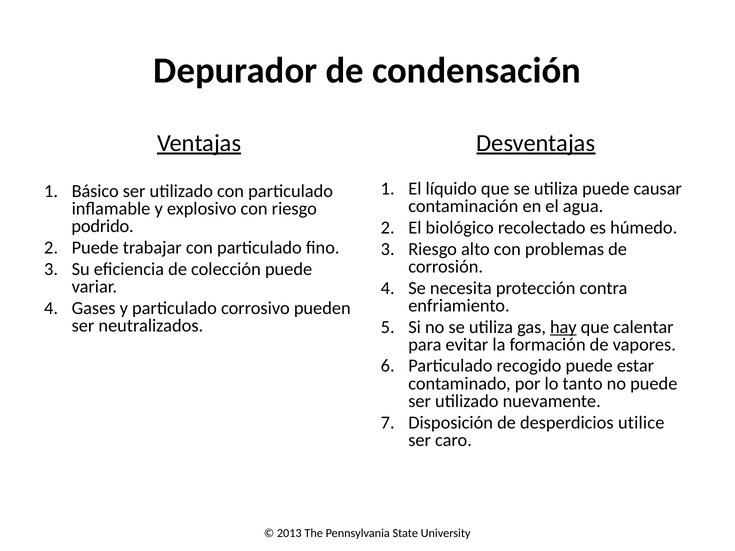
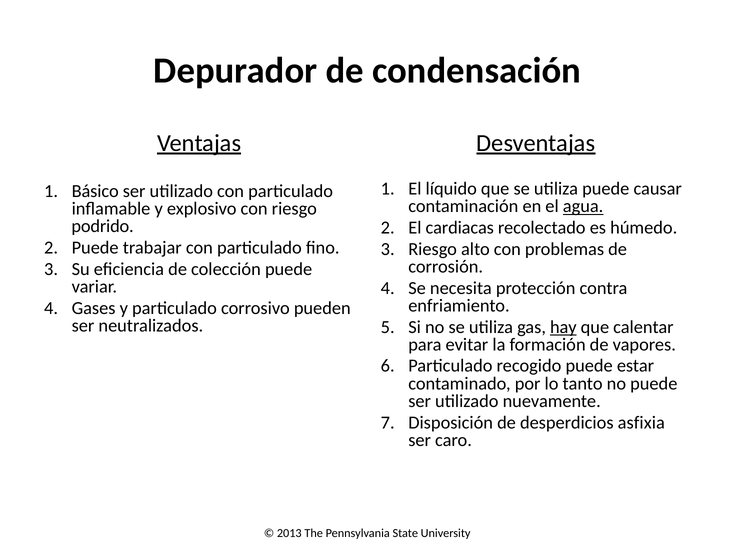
agua underline: none -> present (583, 207)
biológico: biológico -> cardiacas (460, 228)
utilice: utilice -> asfixia (641, 423)
